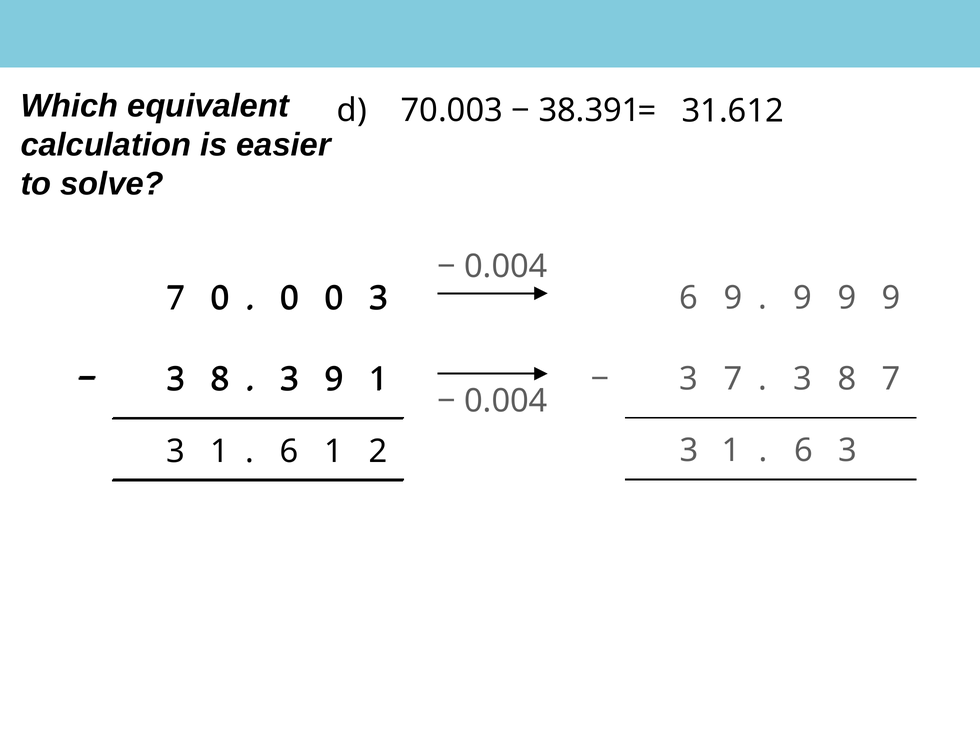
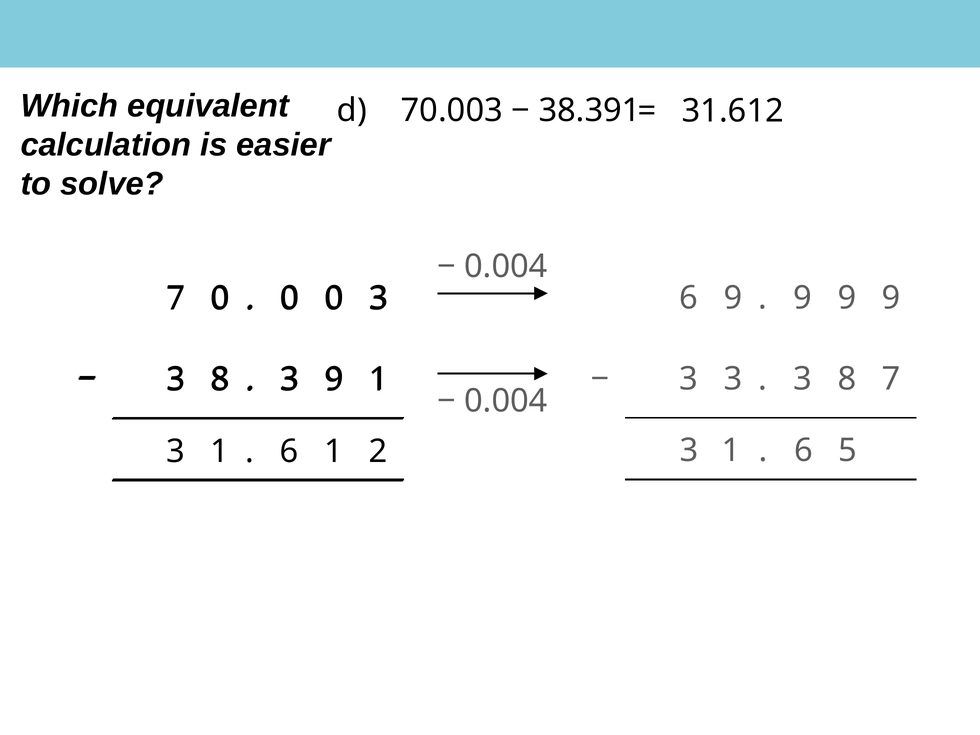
3 7: 7 -> 3 (733, 379)
6 3: 3 -> 5 (848, 450)
